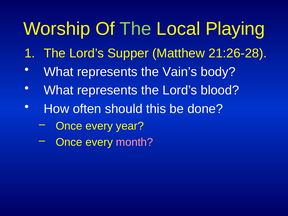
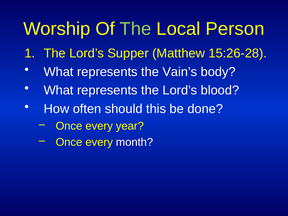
Playing: Playing -> Person (235, 29)
21:26-28: 21:26-28 -> 15:26-28 (238, 53)
month colour: pink -> white (135, 142)
